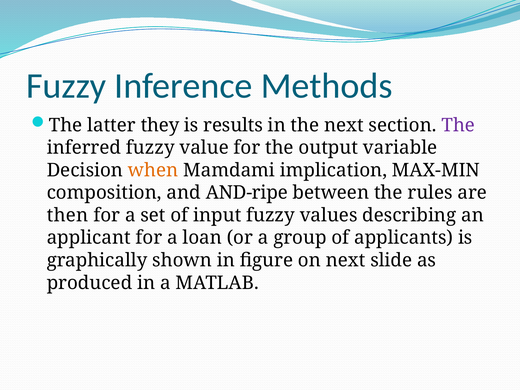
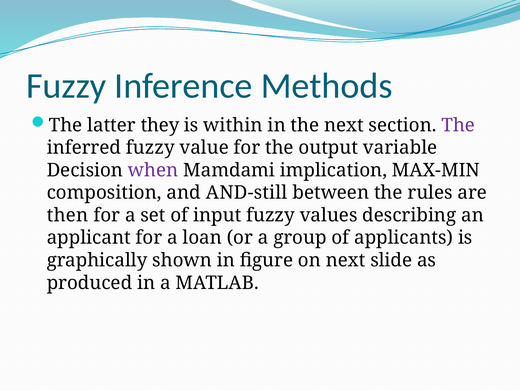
results: results -> within (233, 125)
when colour: orange -> purple (153, 170)
AND-ripe: AND-ripe -> AND-still (247, 193)
